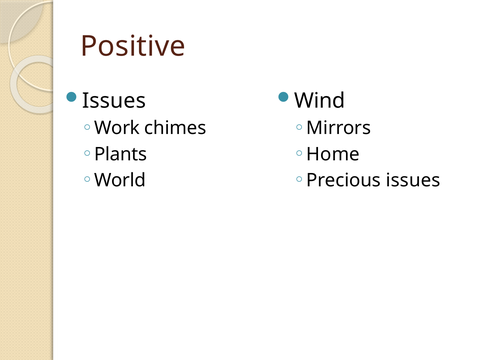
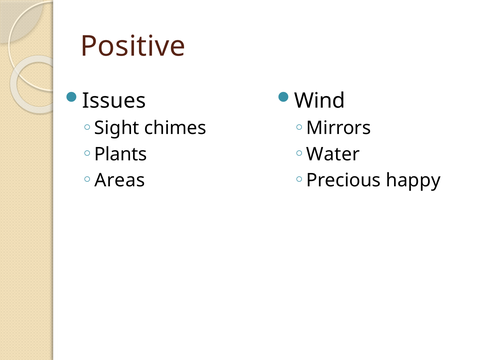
Work: Work -> Sight (117, 128)
Home: Home -> Water (333, 154)
World: World -> Areas (120, 180)
Precious issues: issues -> happy (413, 180)
